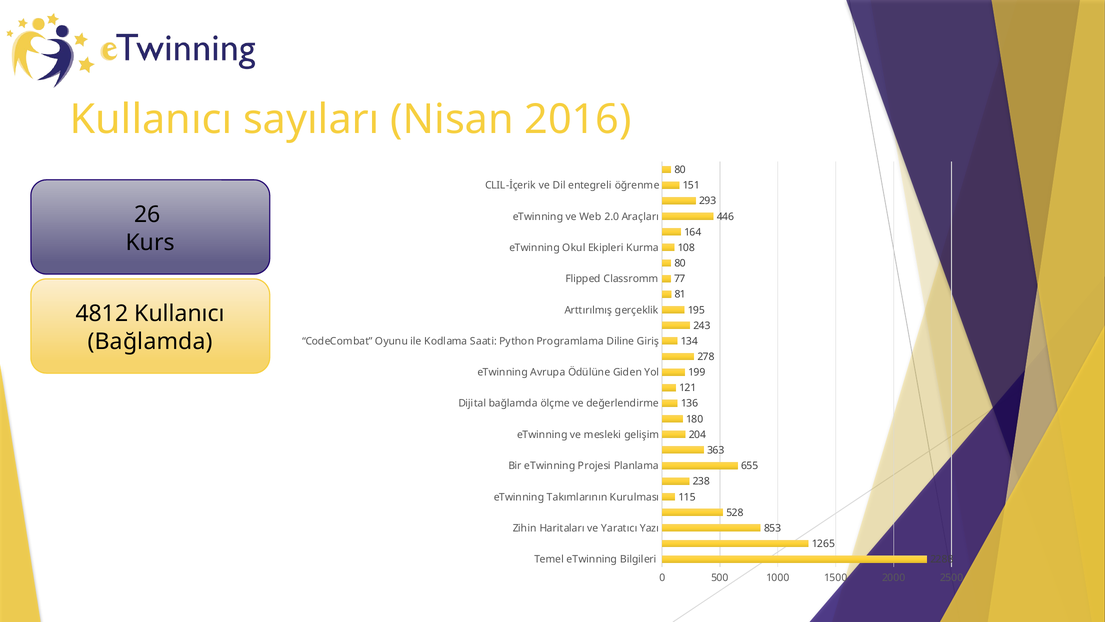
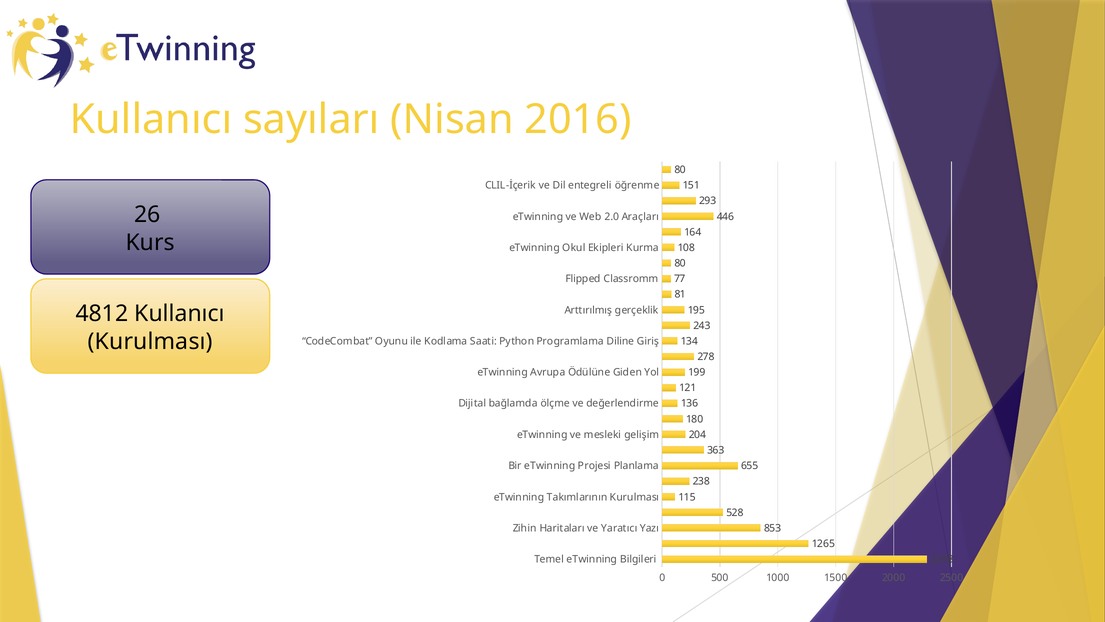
Bağlamda: Bağlamda -> Kurulması (150, 341)
